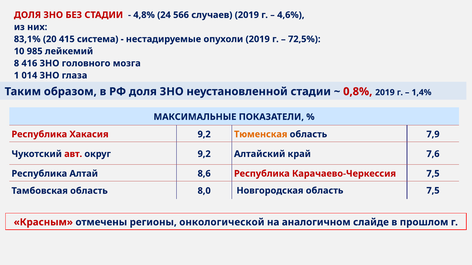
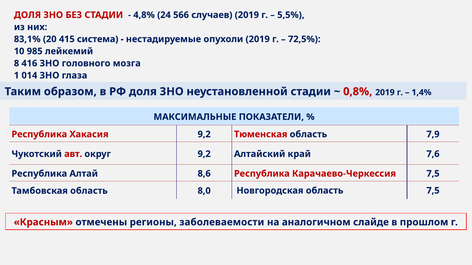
4,6%: 4,6% -> 5,5% (291, 15)
Тюменская colour: orange -> red (261, 135)
онкологической: онкологической -> заболеваемости (222, 223)
